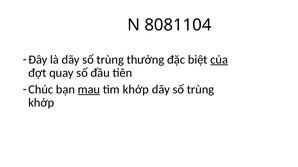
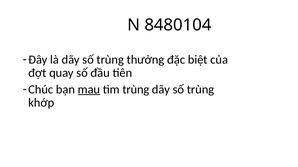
8081104: 8081104 -> 8480104 (178, 25)
của underline: present -> none (219, 60)
tìm khớp: khớp -> trùng (136, 90)
